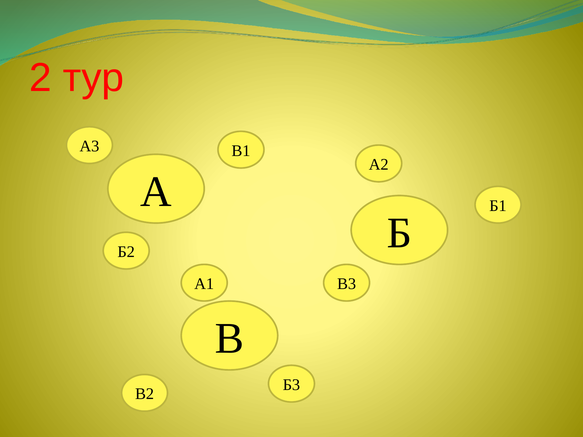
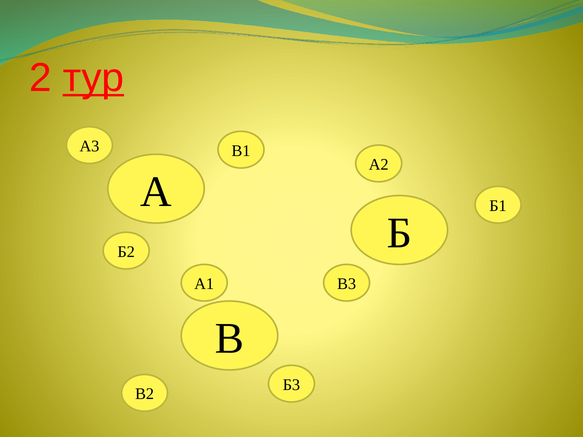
тур underline: none -> present (93, 78)
